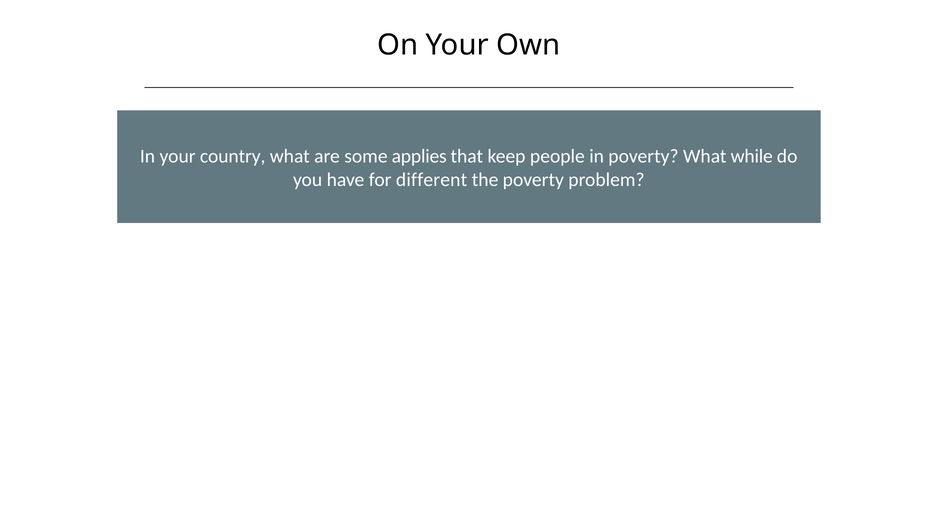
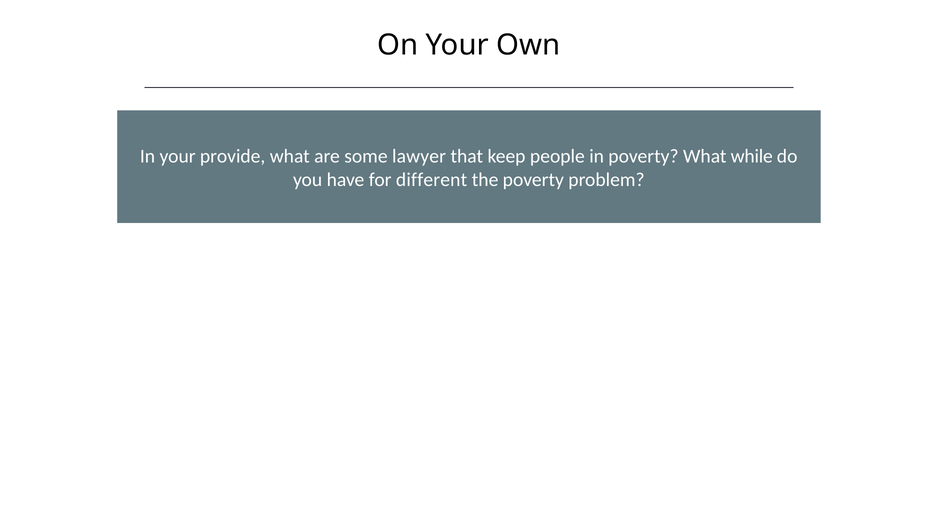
country: country -> provide (233, 156)
applies: applies -> lawyer (419, 156)
